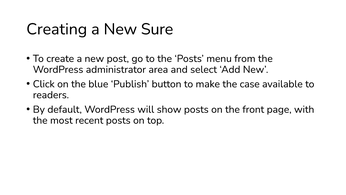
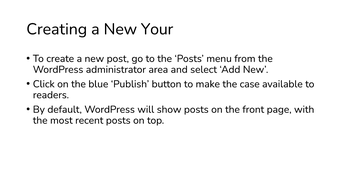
Sure: Sure -> Your (157, 29)
